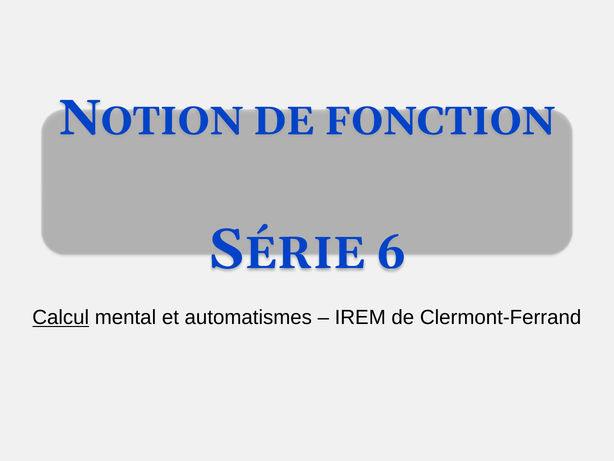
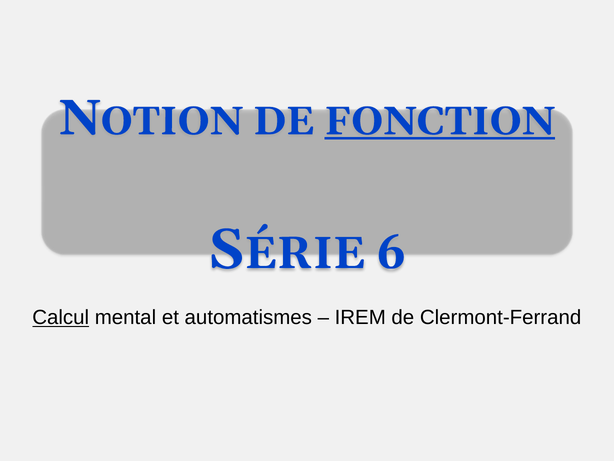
FONCTION underline: none -> present (440, 121)
